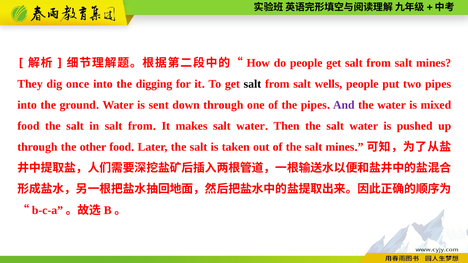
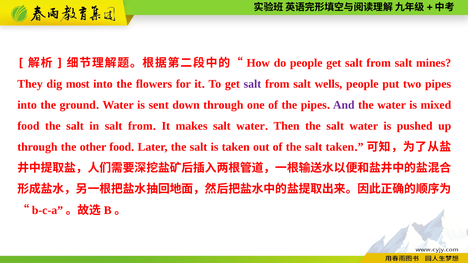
once: once -> most (78, 84)
digging: digging -> flowers (154, 84)
salt colour: black -> purple (252, 84)
the salt mines: mines -> taken (340, 147)
